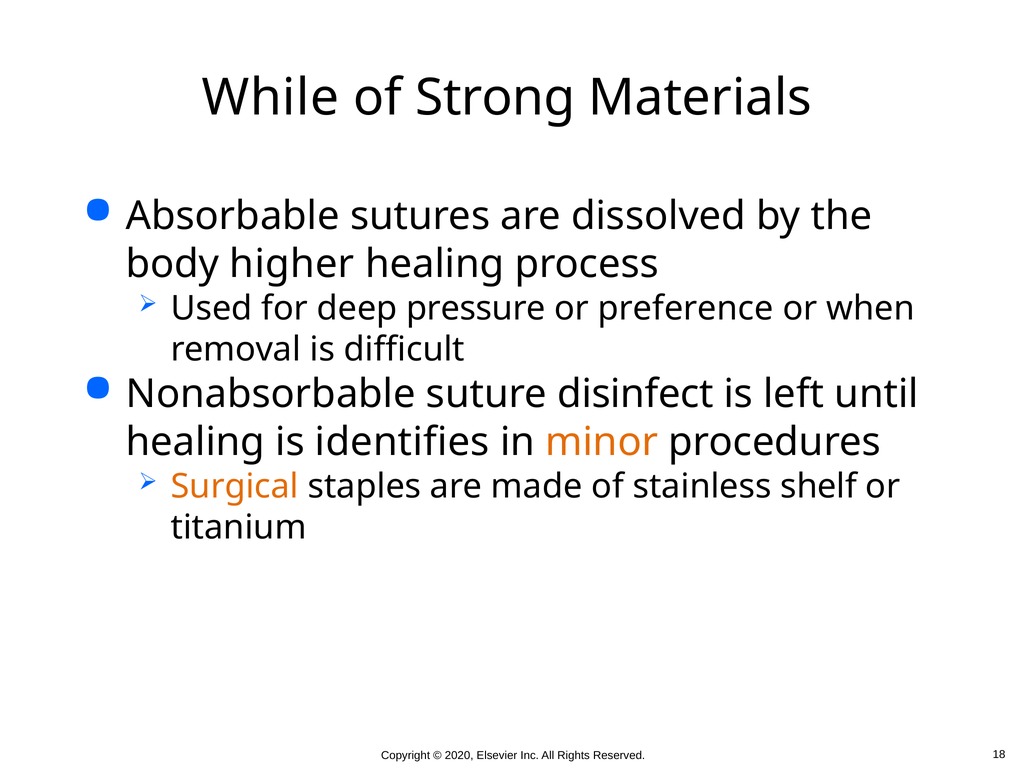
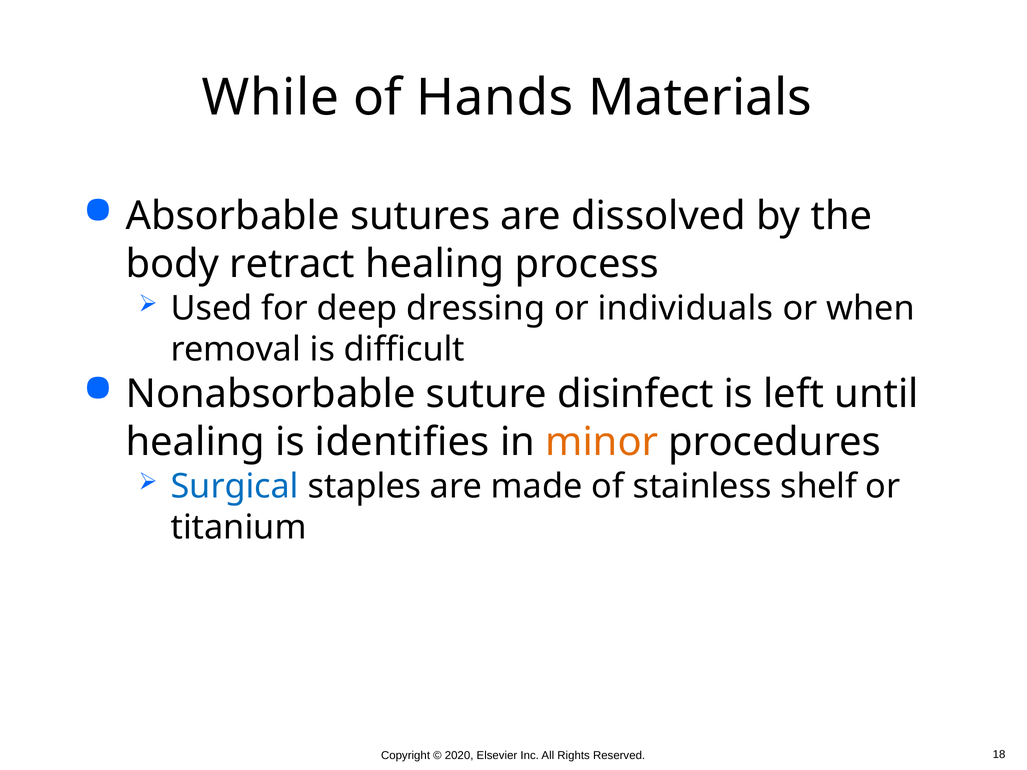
Strong: Strong -> Hands (495, 98)
higher: higher -> retract (292, 264)
pressure: pressure -> dressing (476, 308)
preference: preference -> individuals (686, 308)
Surgical colour: orange -> blue (235, 486)
